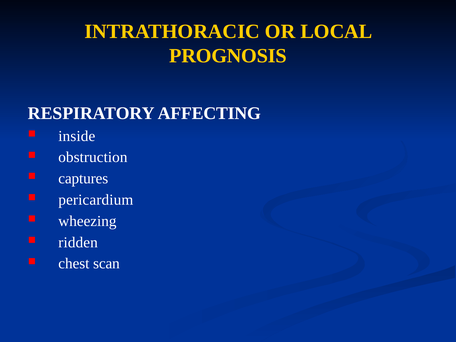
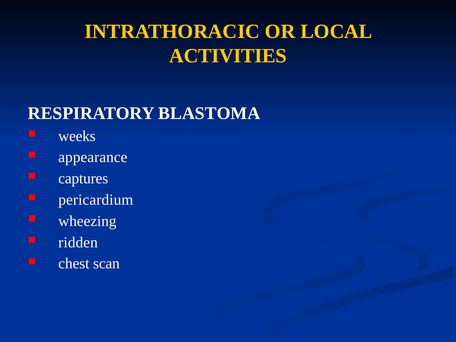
PROGNOSIS: PROGNOSIS -> ACTIVITIES (228, 56)
AFFECTING: AFFECTING -> BLASTOMA (209, 113)
inside: inside -> weeks (77, 136)
obstruction: obstruction -> appearance (93, 157)
